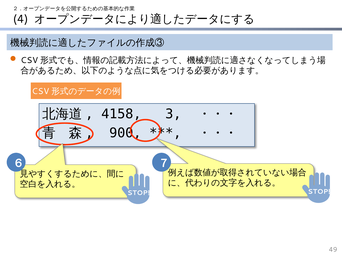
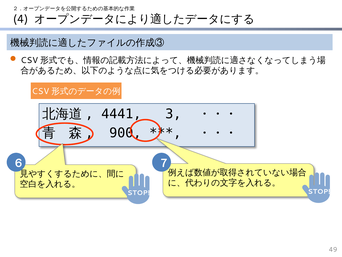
4158: 4158 -> 4441 (121, 114)
